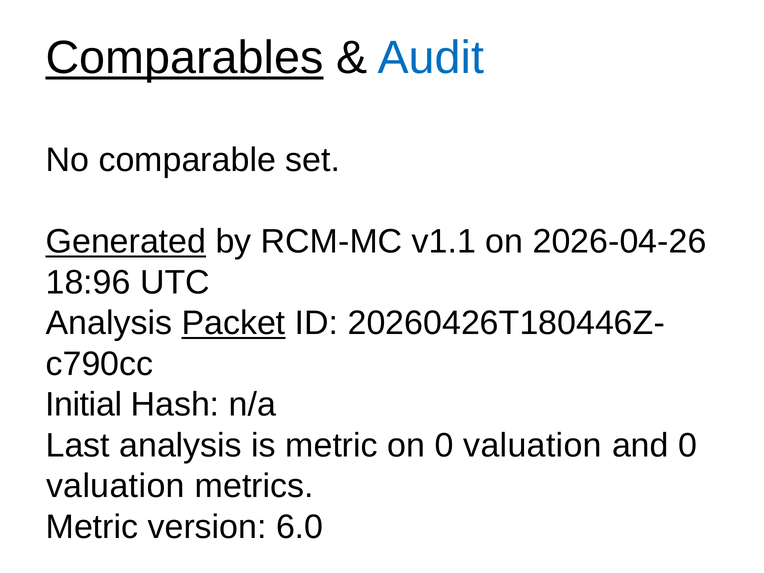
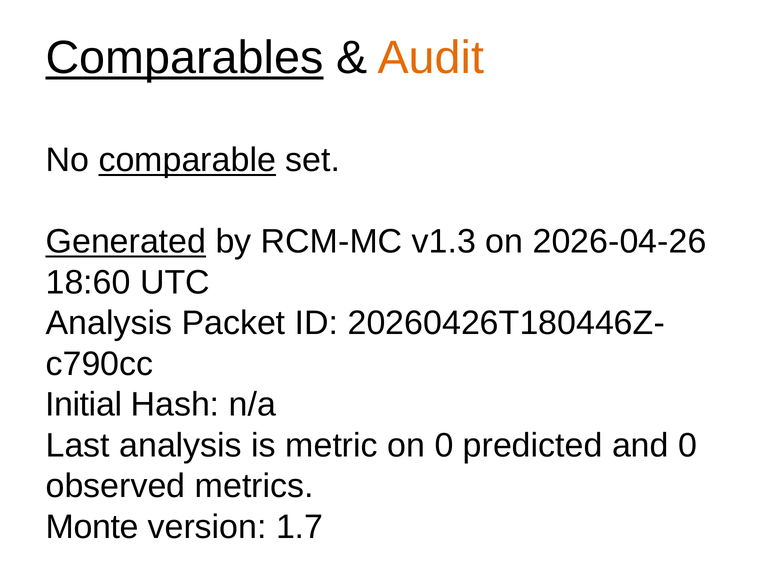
Audit colour: blue -> orange (431, 58)
comparable underline: none -> present (187, 160)
v1.1: v1.1 -> v1.3 (444, 242)
18:96: 18:96 -> 18:60 (88, 282)
Packet underline: present -> none (233, 323)
on 0 valuation: valuation -> predicted (533, 446)
valuation: valuation -> observed (116, 486)
Metric: Metric -> Monte (92, 527)
6.0: 6.0 -> 1.7 (300, 527)
